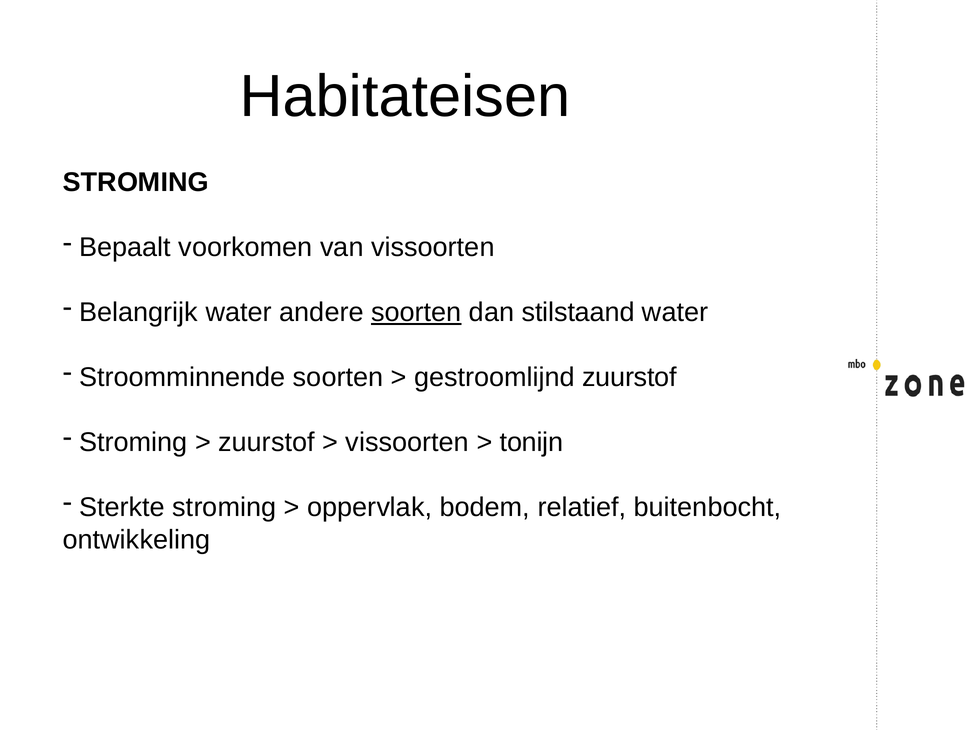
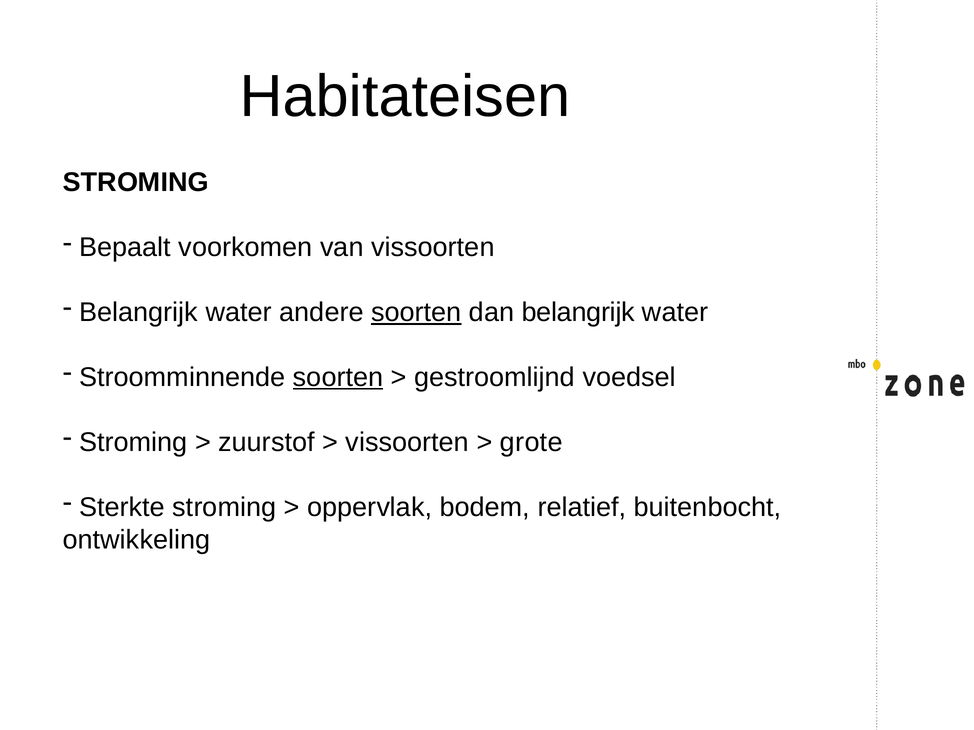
dan stilstaand: stilstaand -> belangrijk (578, 313)
soorten underline: none -> present (338, 378)
gestroomlijnd zuurstof: zuurstof -> voedsel (629, 378)
tonijn: tonijn -> grote (531, 443)
